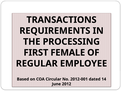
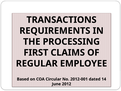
FEMALE: FEMALE -> CLAIMS (68, 52)
